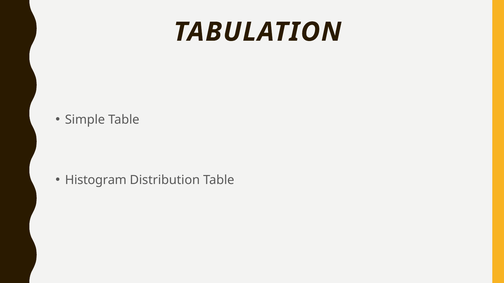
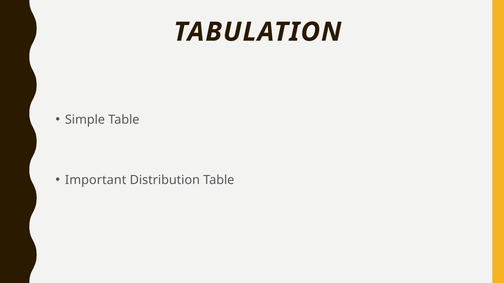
Histogram: Histogram -> Important (96, 180)
